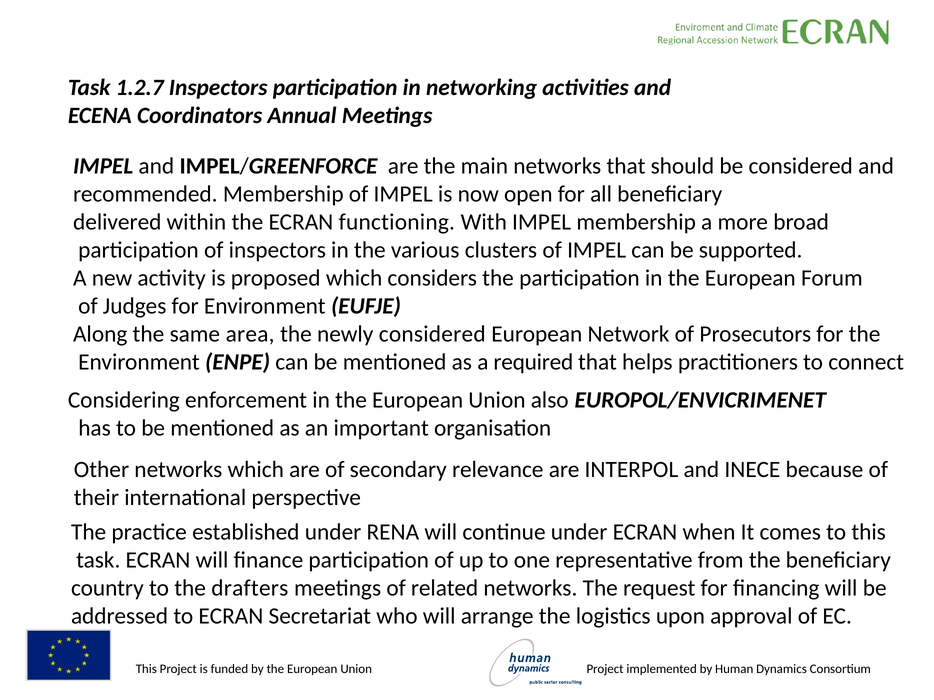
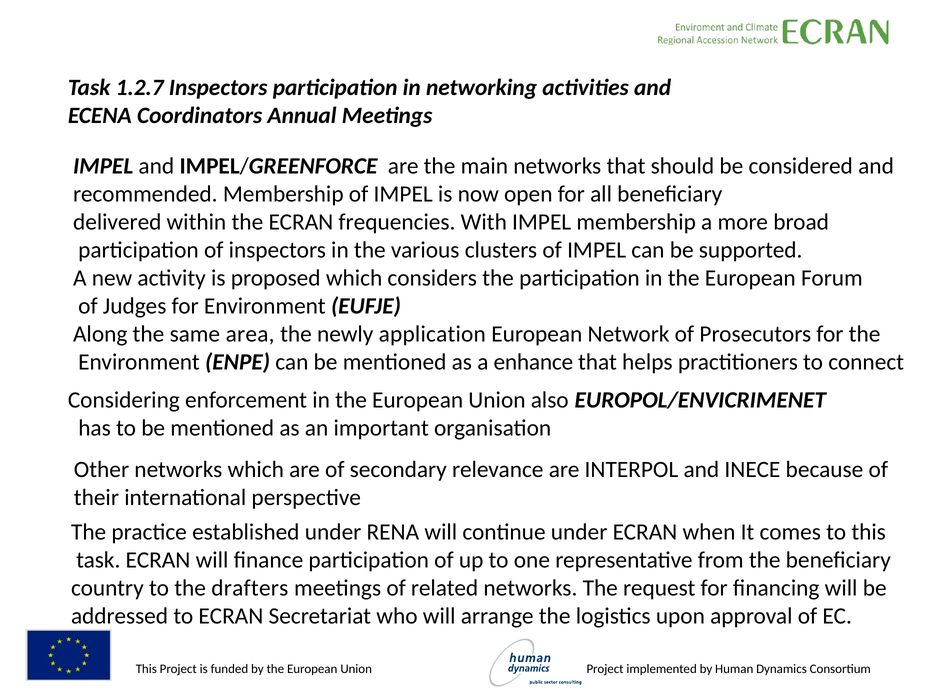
functioning: functioning -> frequencies (397, 222)
newly considered: considered -> application (432, 334)
required: required -> enhance (533, 362)
